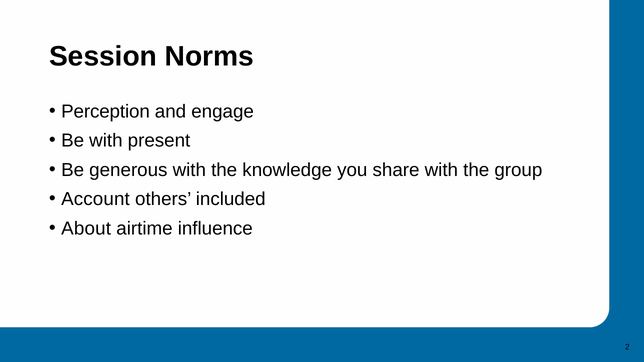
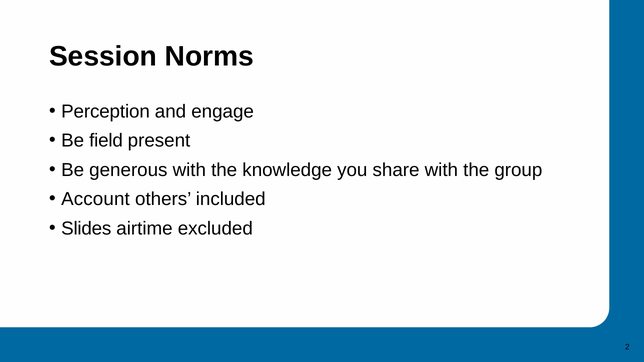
Be with: with -> field (106, 141)
About: About -> Slides (86, 228)
influence: influence -> excluded (215, 228)
